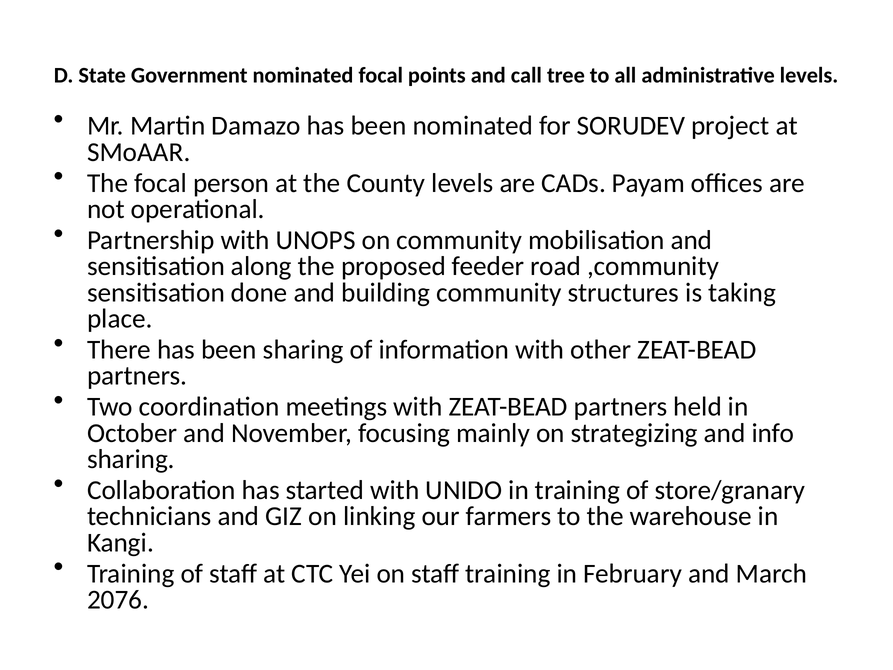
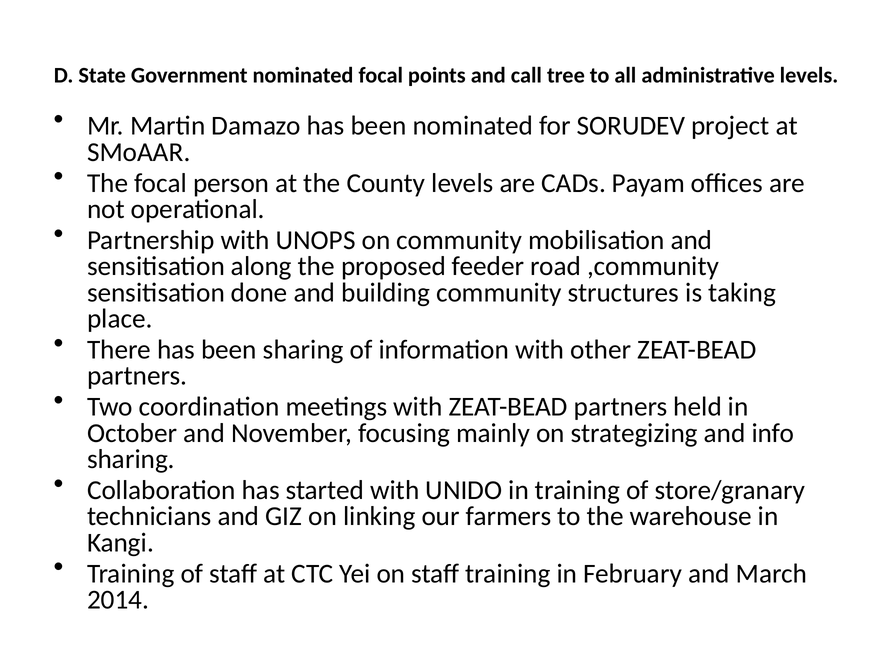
2076: 2076 -> 2014 (118, 600)
